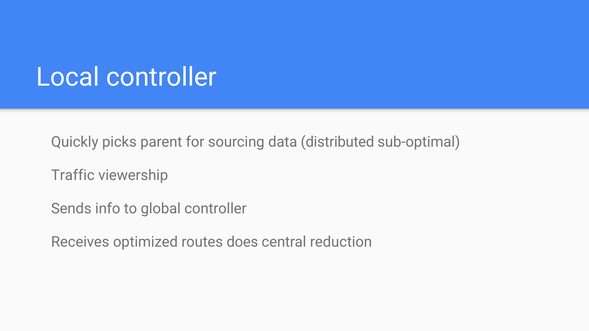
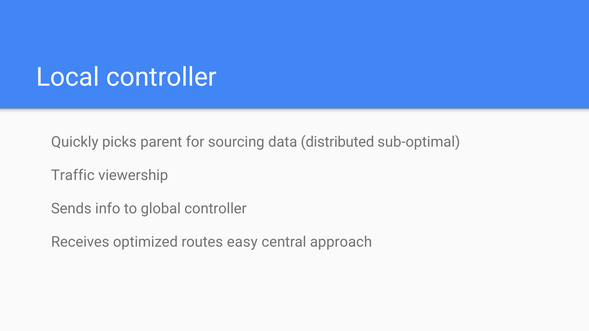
does: does -> easy (242, 242)
reduction: reduction -> approach (341, 242)
